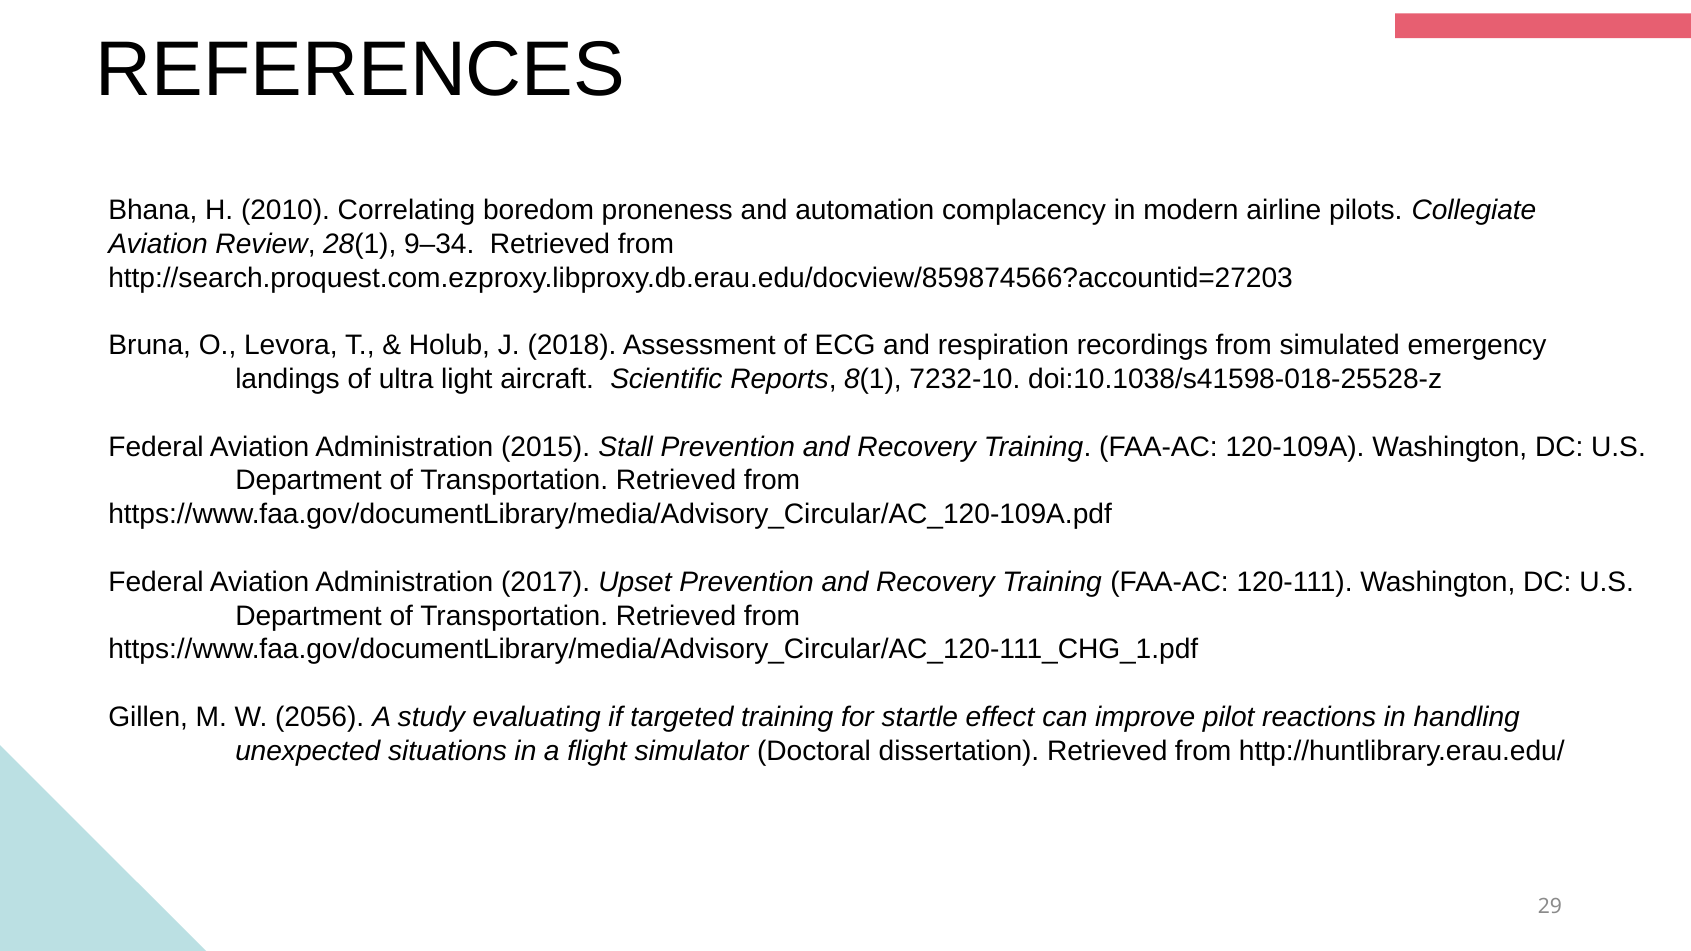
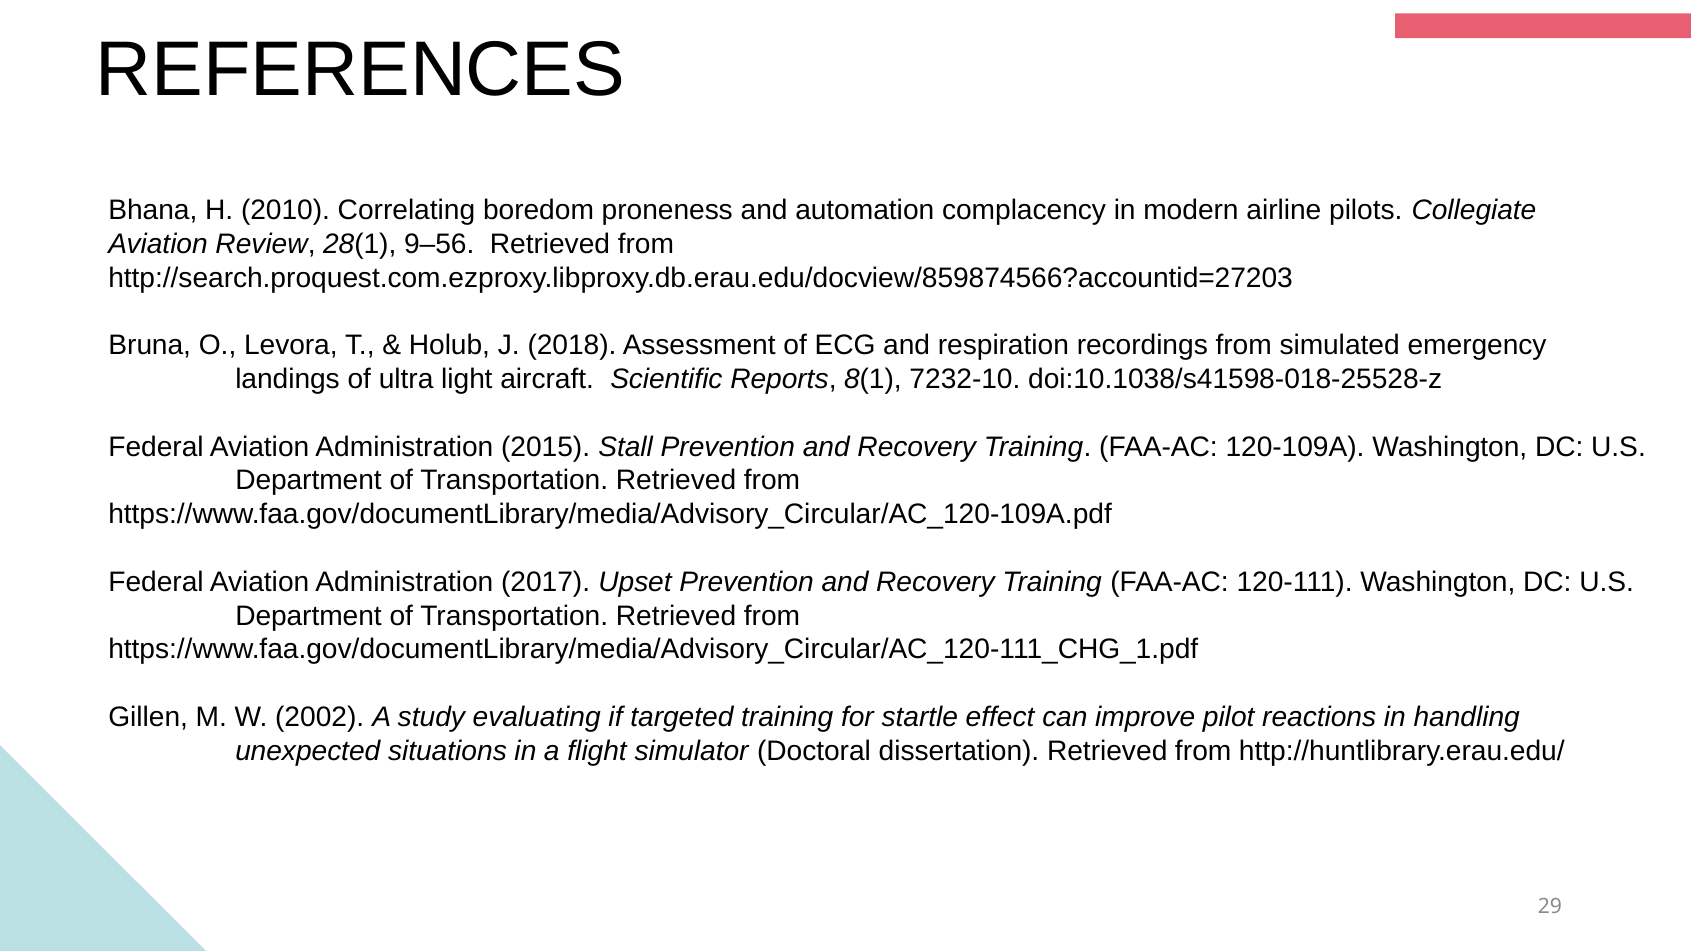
9–34: 9–34 -> 9–56 (439, 244)
2056: 2056 -> 2002 (320, 717)
